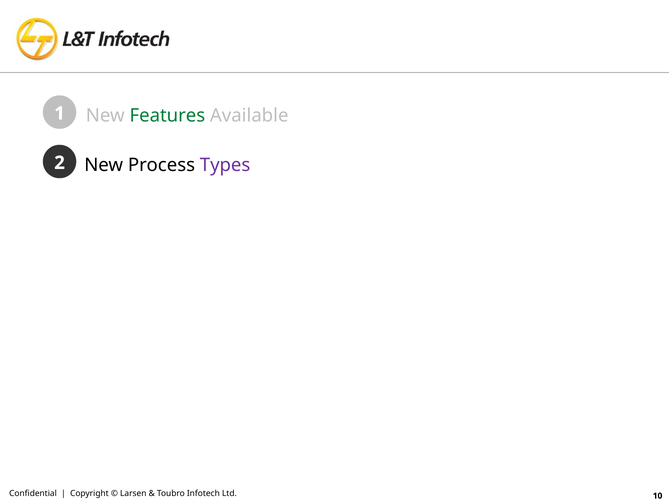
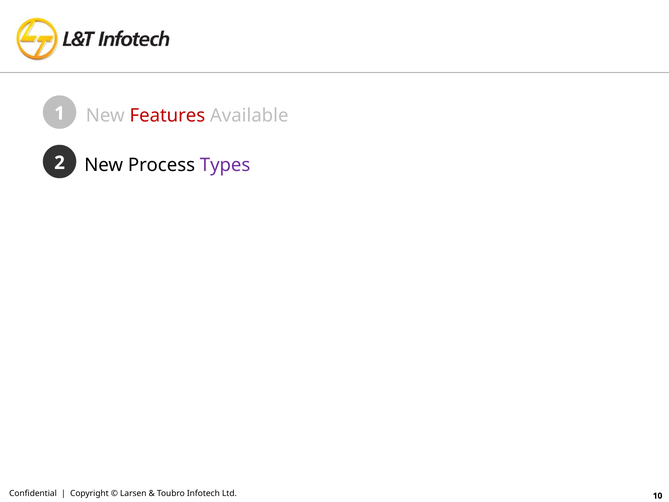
Features colour: green -> red (167, 116)
